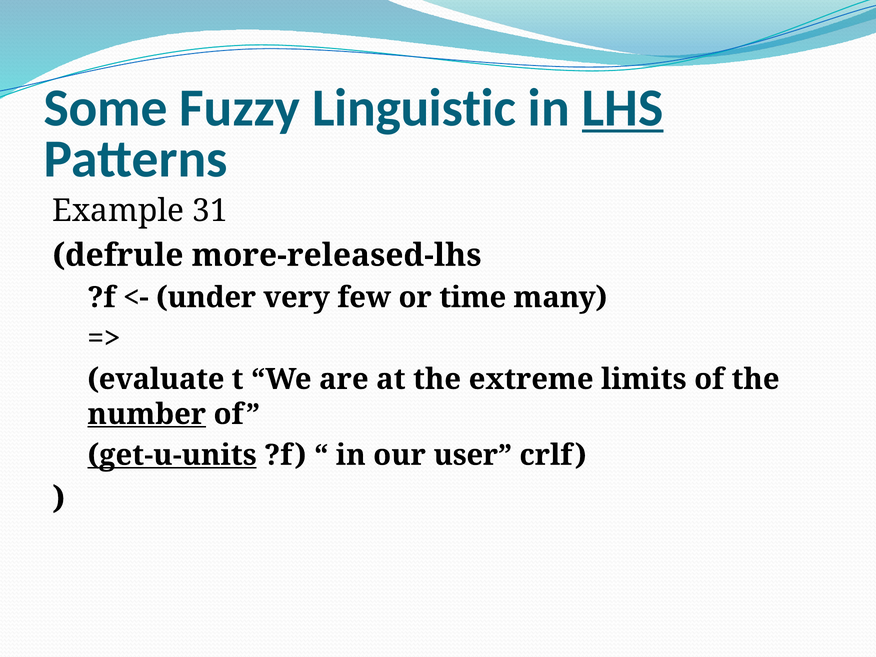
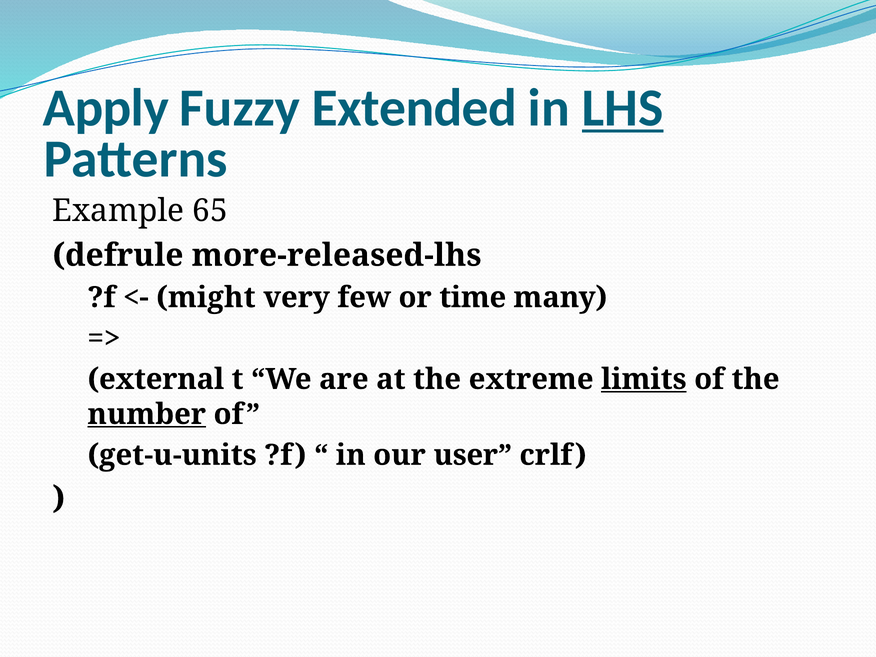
Some: Some -> Apply (106, 108)
Linguistic: Linguistic -> Extended (414, 108)
31: 31 -> 65 (210, 211)
under: under -> might (206, 298)
evaluate: evaluate -> external (156, 379)
limits underline: none -> present (644, 379)
get-u-units underline: present -> none (172, 455)
